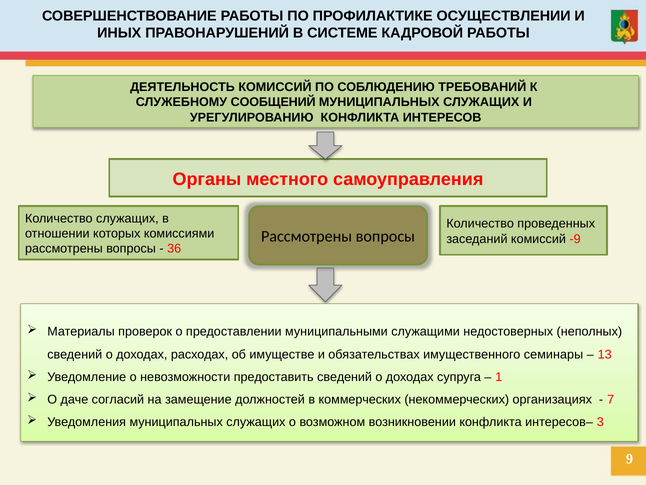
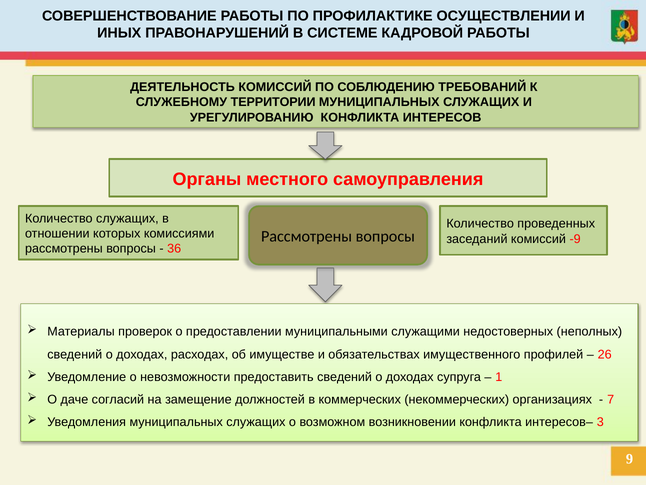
СООБЩЕНИЙ: СООБЩЕНИЙ -> ТЕРРИТОРИИ (273, 102)
семинары: семинары -> профилей (554, 354)
13: 13 -> 26 (605, 354)
